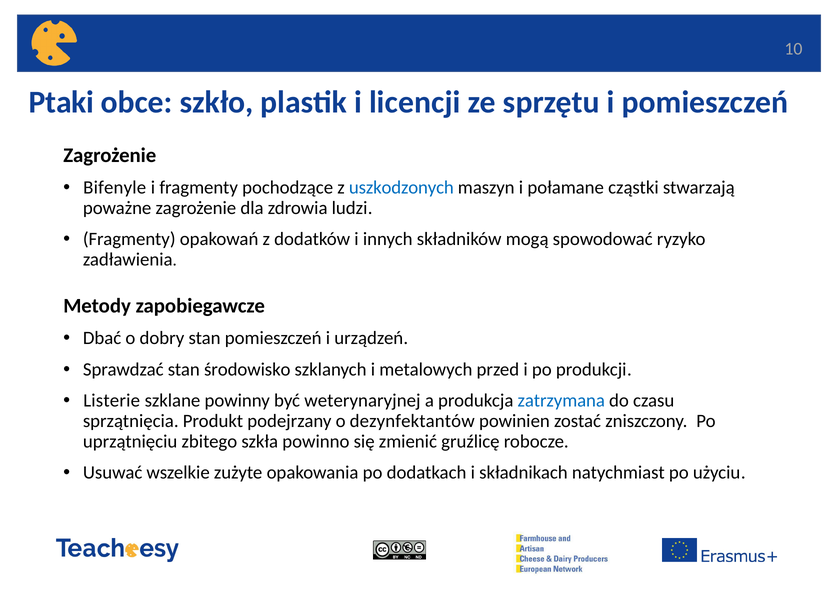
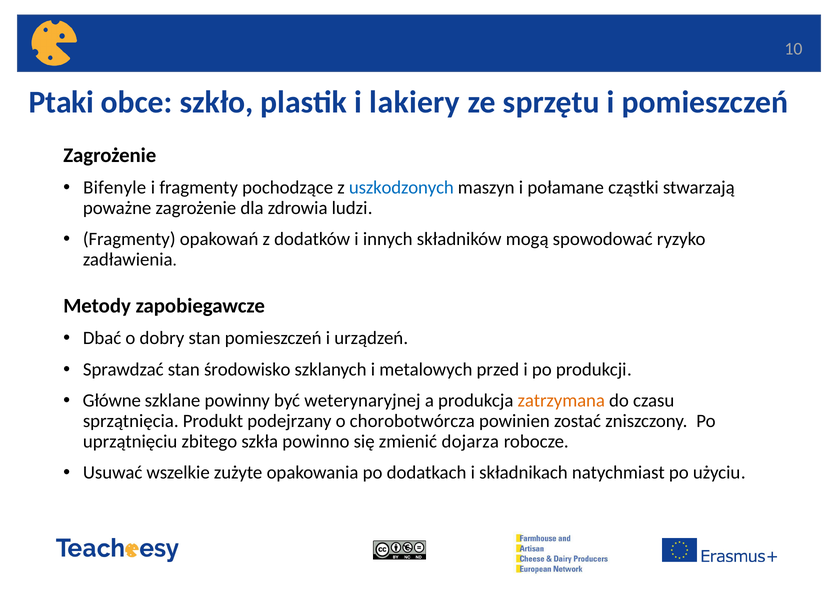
licencji: licencji -> lakiery (415, 102)
Listerie: Listerie -> Główne (112, 400)
zatrzymana colour: blue -> orange (561, 400)
dezynfektantów: dezynfektantów -> chorobotwórcza (412, 421)
gruźlicę: gruźlicę -> dojarza (470, 441)
